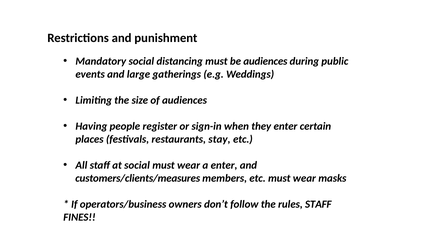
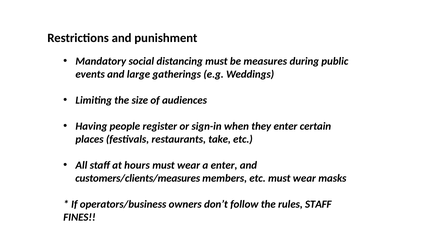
be audiences: audiences -> measures (265, 61)
stay: stay -> take (220, 139)
at social: social -> hours (137, 165)
